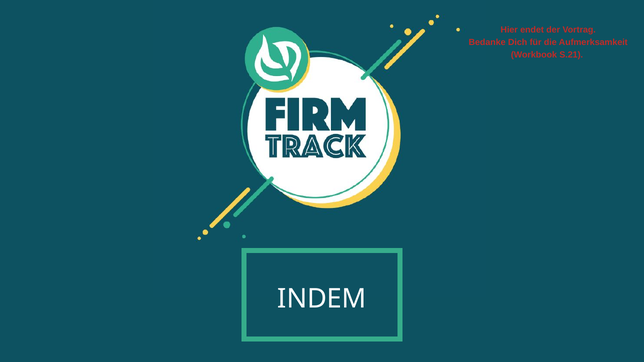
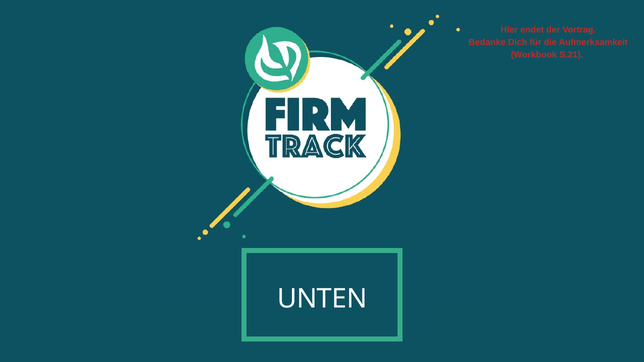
INDEM: INDEM -> UNTEN (322, 299)
